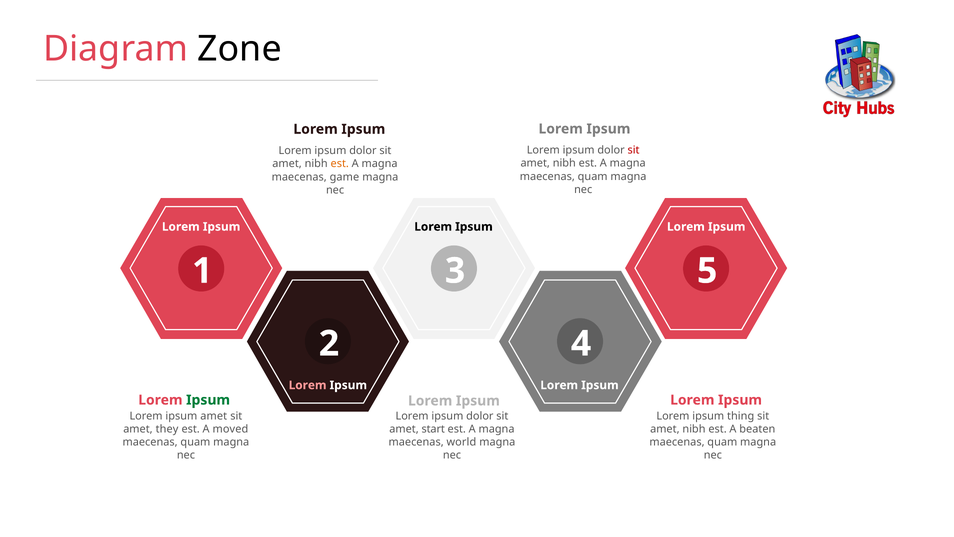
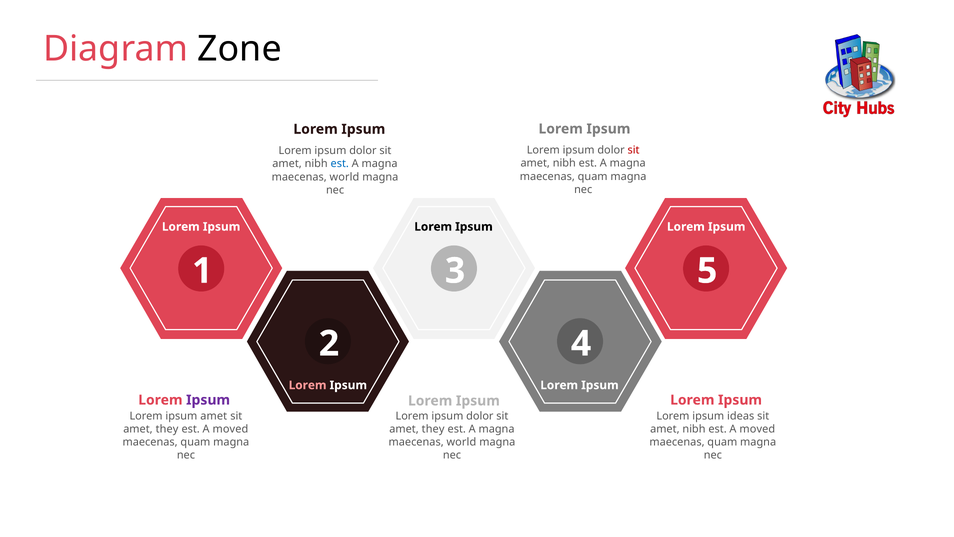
est colour: orange -> blue (340, 164)
game: game -> world (344, 177)
Ipsum colour: green -> purple (208, 400)
thing: thing -> ideas (741, 416)
nibh est A beaten: beaten -> moved (757, 429)
start: start -> they (433, 429)
